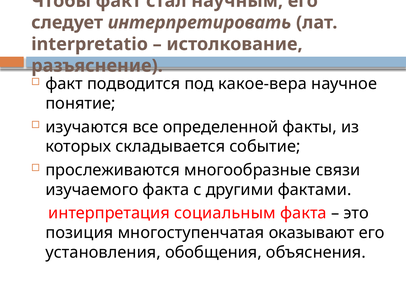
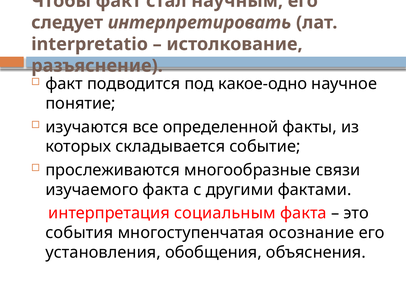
какое-вера: какое-вера -> какое-одно (263, 84)
позиция: позиция -> события (79, 233)
оказывают: оказывают -> осознание (311, 233)
